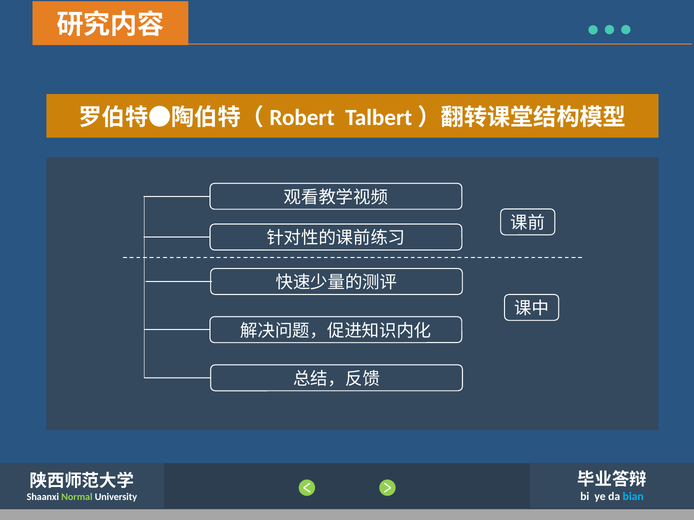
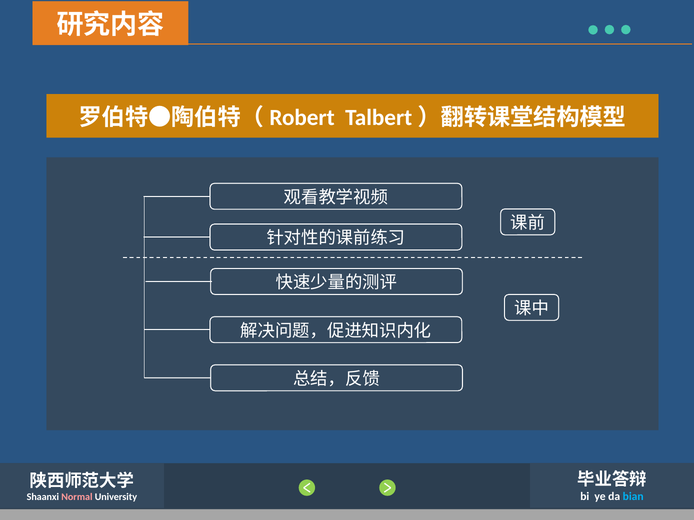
Normal colour: light green -> pink (77, 497)
